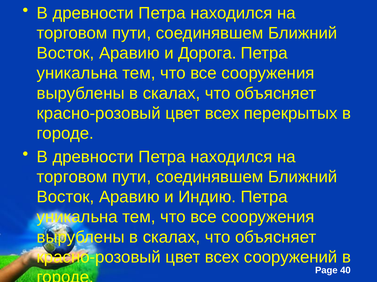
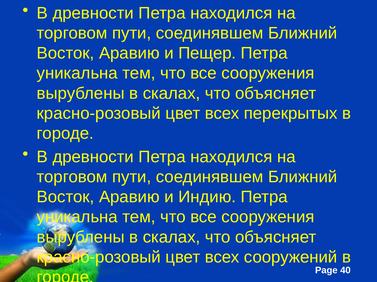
Дорога: Дорога -> Пещер (207, 53)
